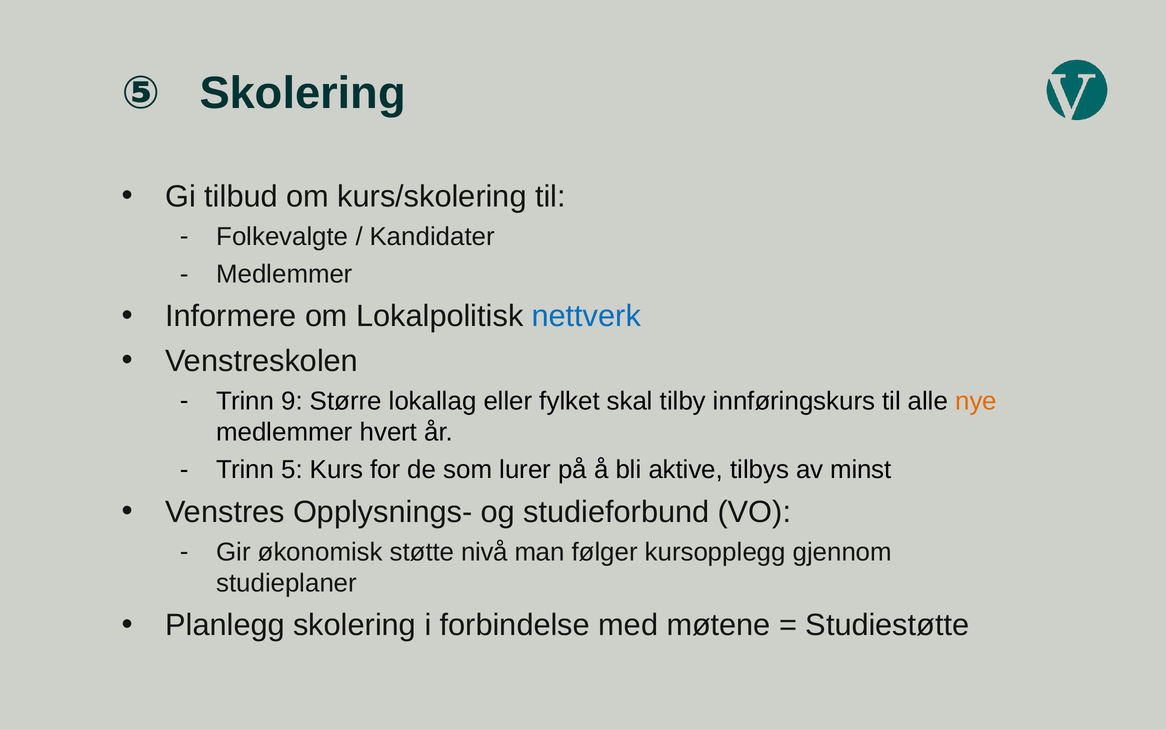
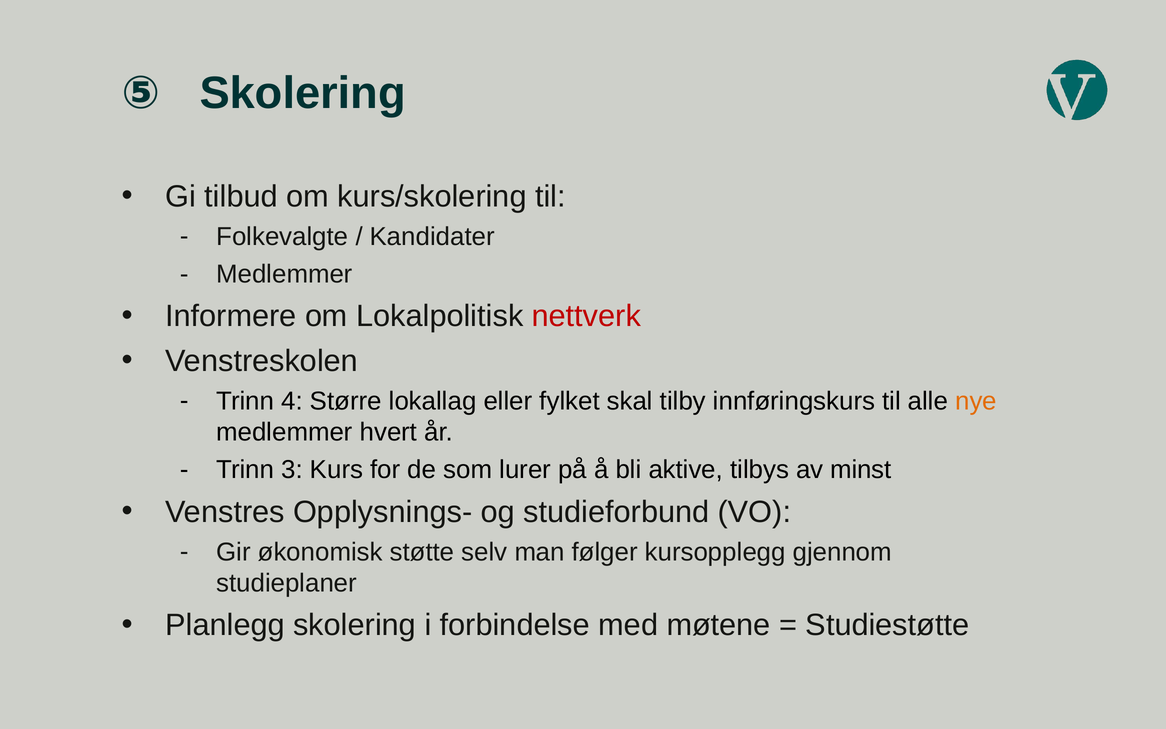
nettverk colour: blue -> red (586, 316)
9: 9 -> 4 (292, 401)
5: 5 -> 3 (292, 470)
nivå: nivå -> selv (484, 552)
